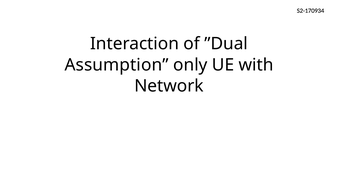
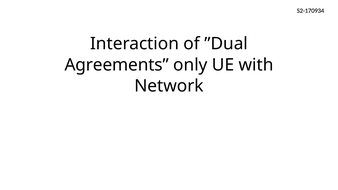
Assumption: Assumption -> Agreements (117, 65)
